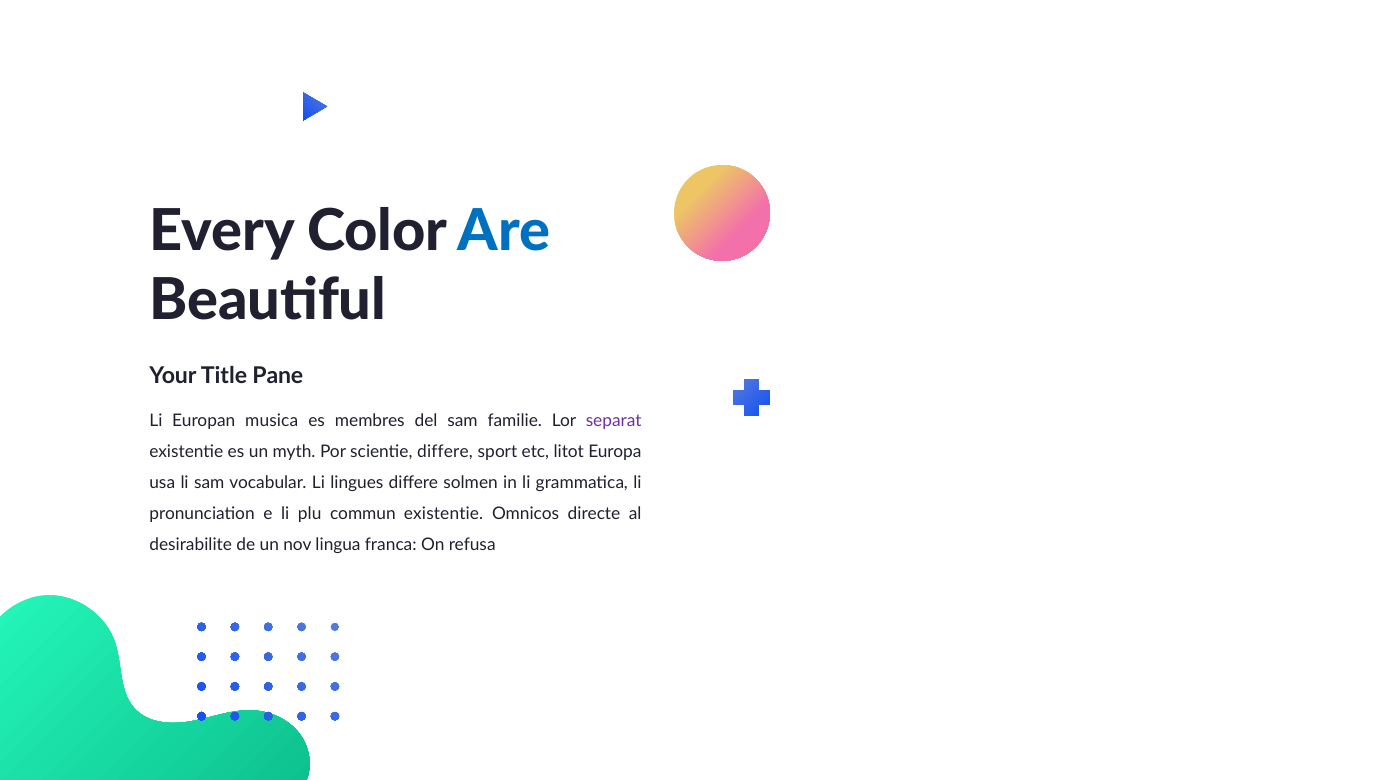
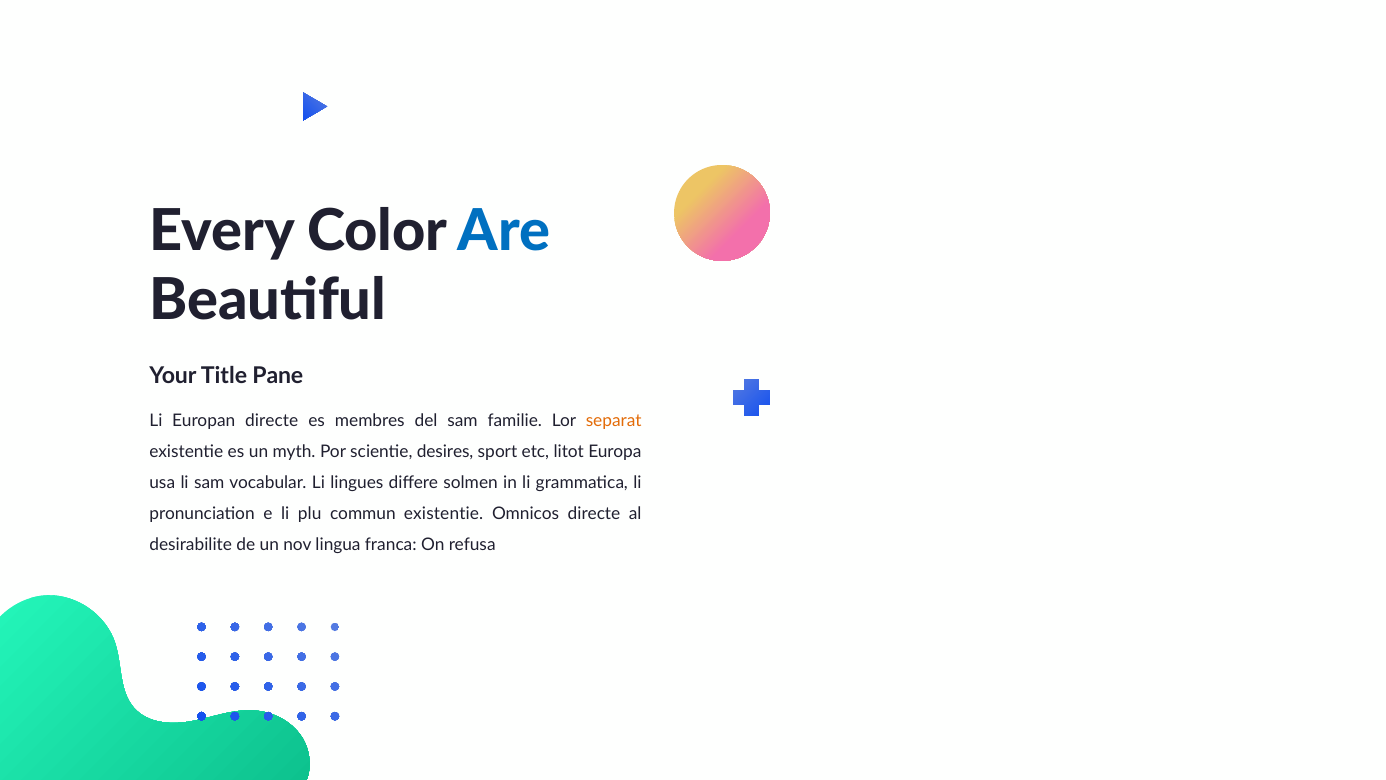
Europan musica: musica -> directe (272, 420)
separat colour: purple -> orange (614, 420)
differe: differe -> desires (445, 451)
